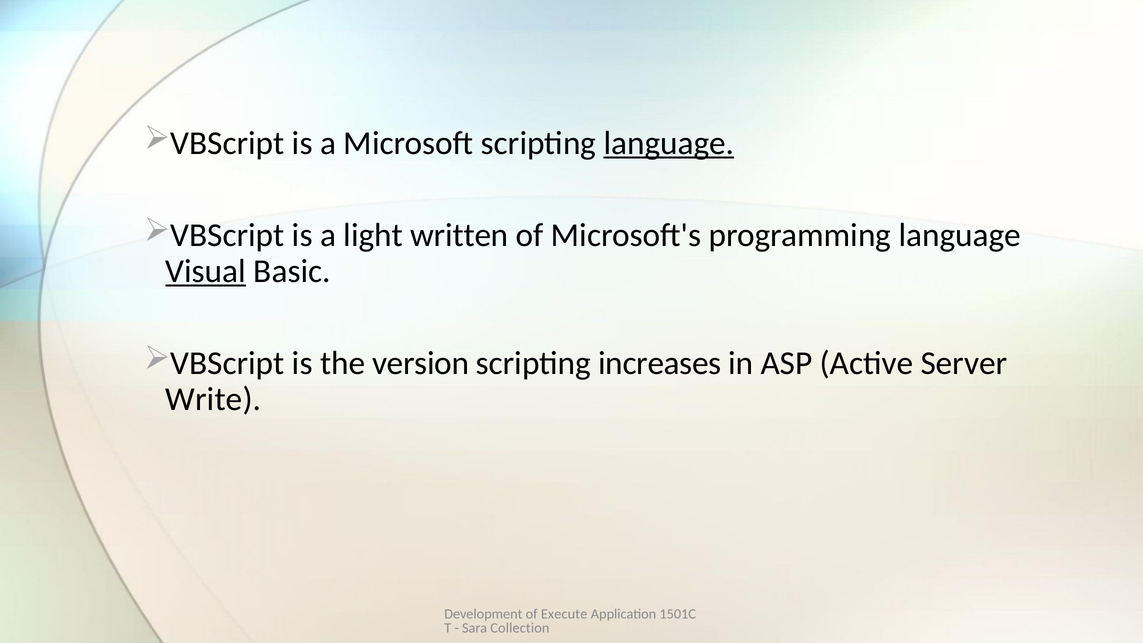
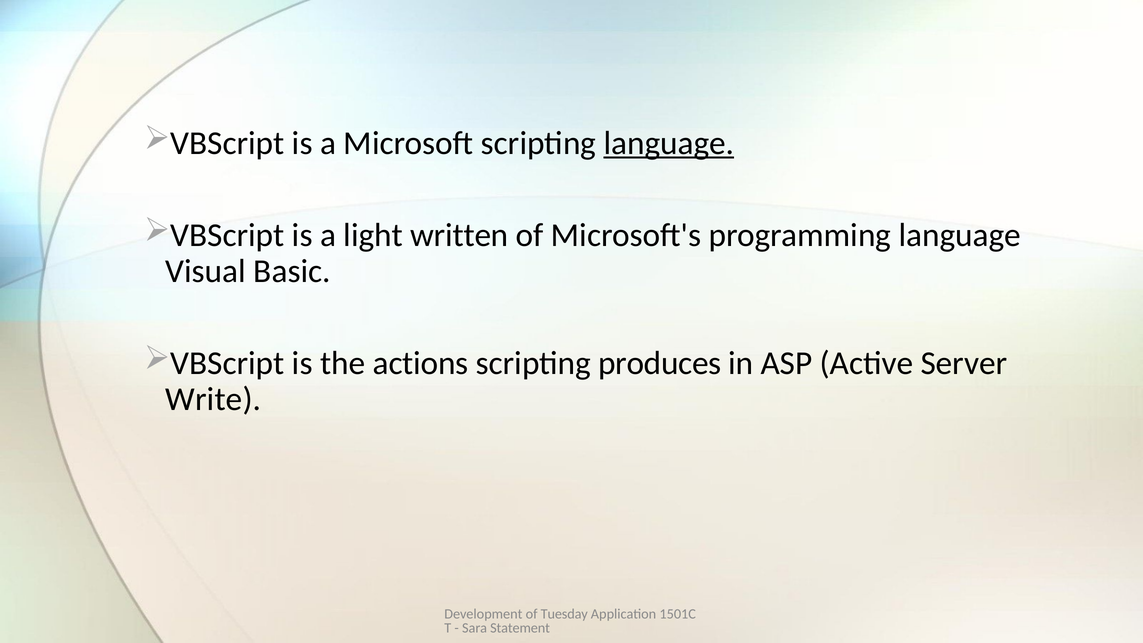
Visual underline: present -> none (206, 271)
version: version -> actions (421, 363)
increases: increases -> produces (660, 363)
Execute: Execute -> Tuesday (564, 614)
Collection: Collection -> Statement (520, 628)
